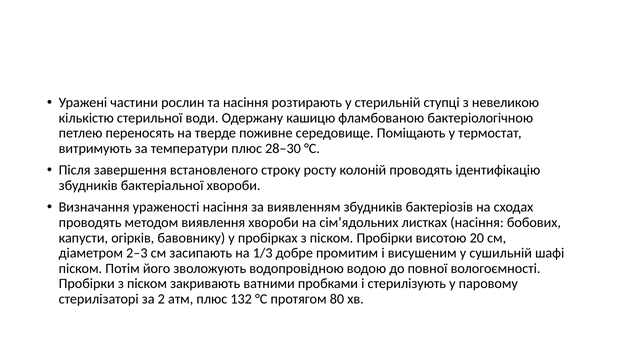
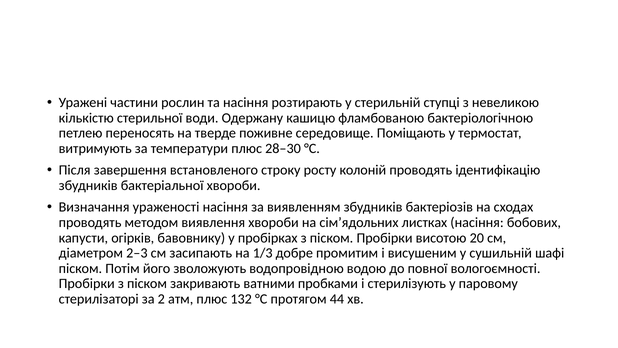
80: 80 -> 44 (337, 299)
